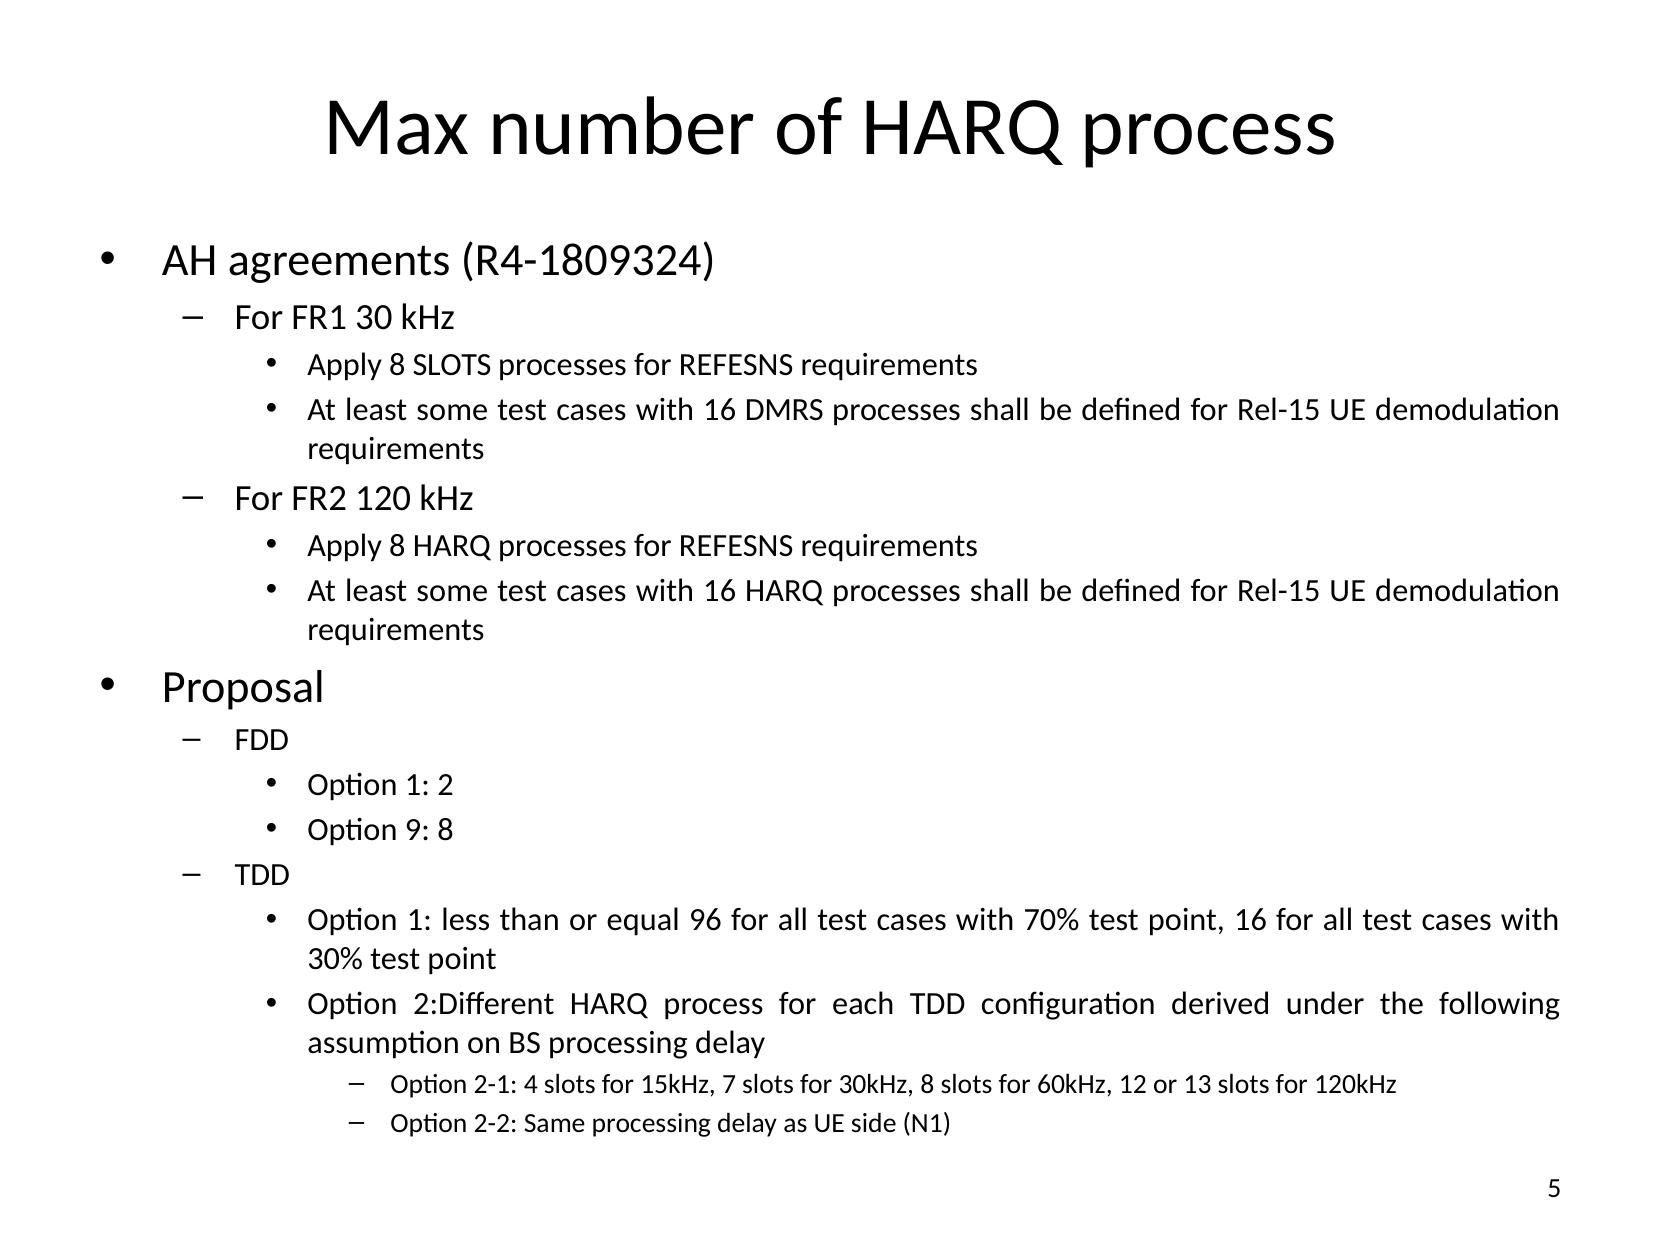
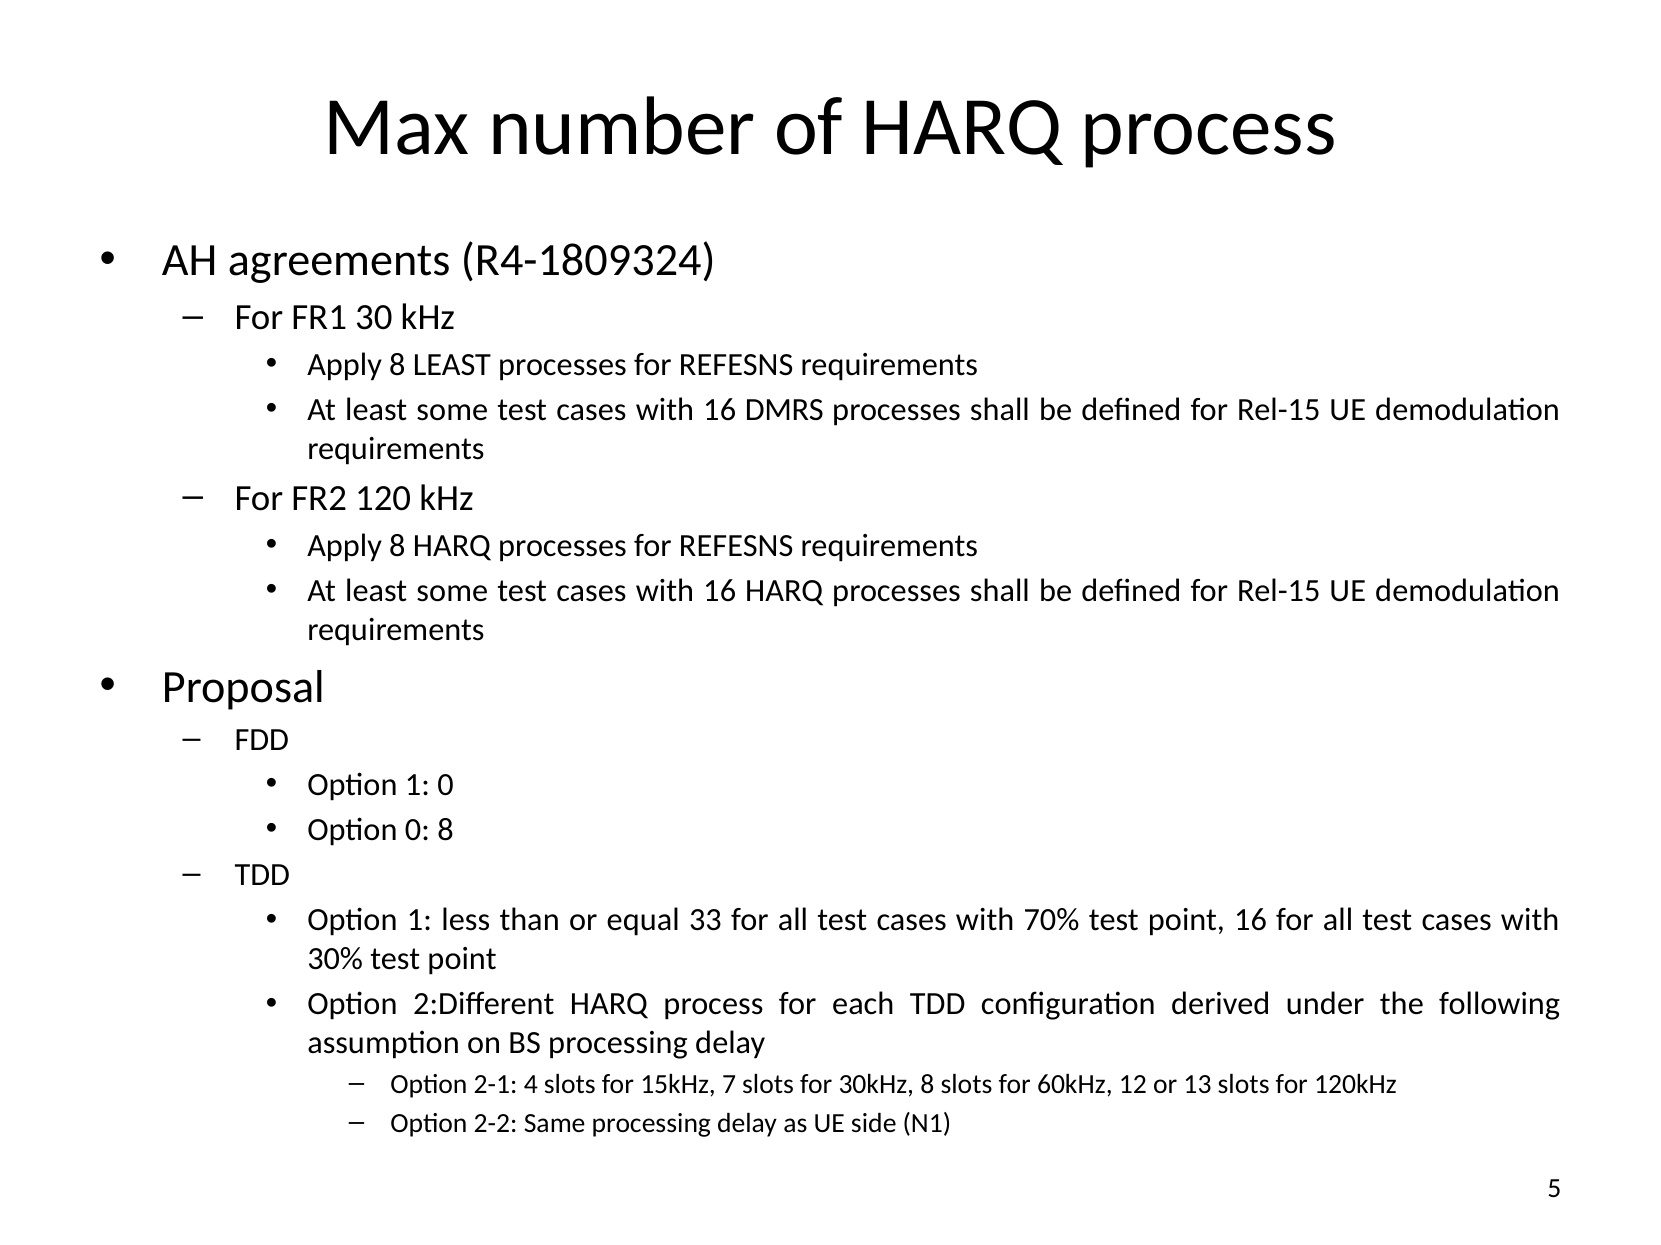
Apply 8 SLOTS: SLOTS -> LEAST (452, 365)
1 2: 2 -> 0 (446, 785)
Option 9: 9 -> 0 (417, 830)
96: 96 -> 33 (705, 921)
